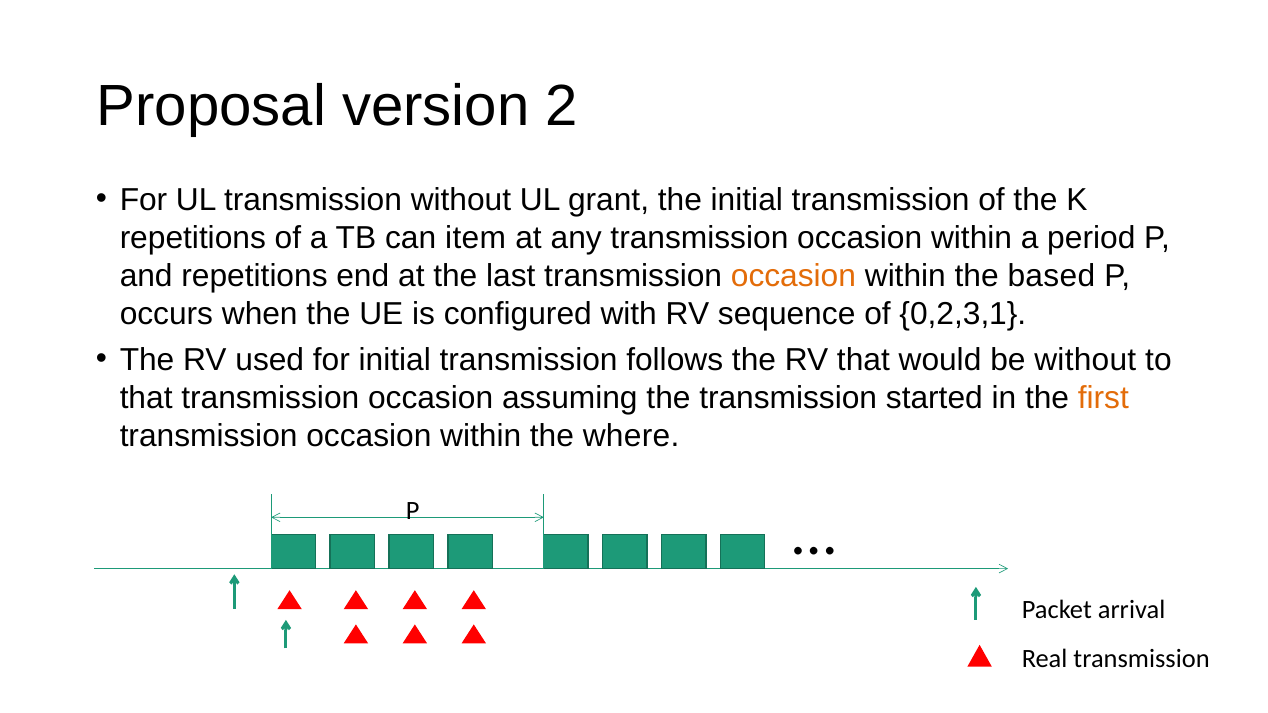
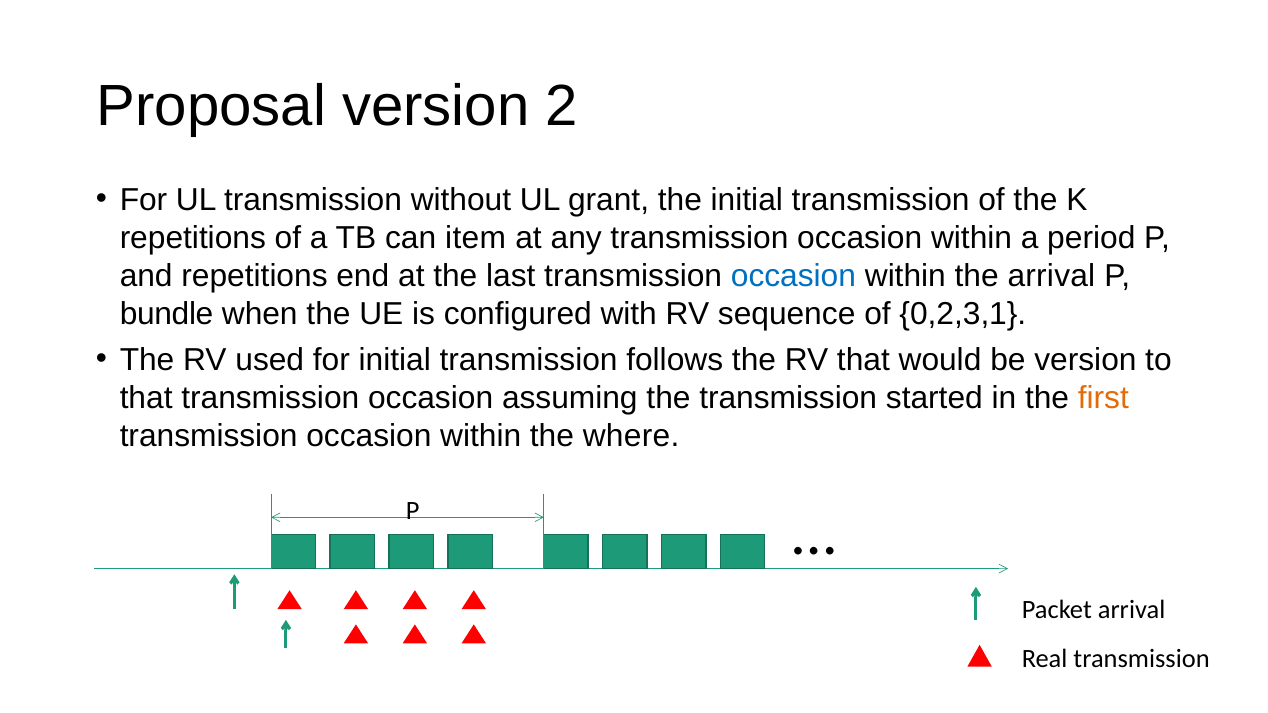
occasion colour: orange -> blue (793, 276)
the based: based -> arrival (1051, 276)
occurs: occurs -> bundle (167, 314)
be without: without -> version (1085, 360)
